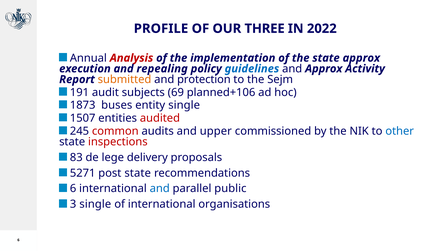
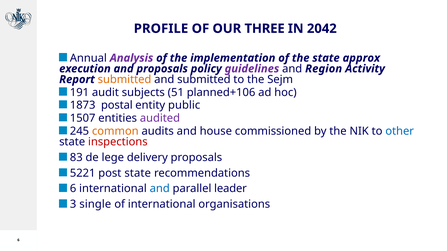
2022: 2022 -> 2042 (322, 29)
Analysis colour: red -> purple (132, 58)
and repealing: repealing -> proposals (162, 69)
guidelines colour: blue -> purple (252, 69)
and Approx: Approx -> Region (324, 69)
and protection: protection -> submitted (204, 80)
69: 69 -> 51 (176, 93)
buses: buses -> postal (117, 105)
entity single: single -> public (184, 105)
audited colour: red -> purple (160, 118)
common colour: red -> orange (115, 131)
upper: upper -> house (216, 131)
5271: 5271 -> 5221 (83, 173)
public: public -> leader (231, 189)
